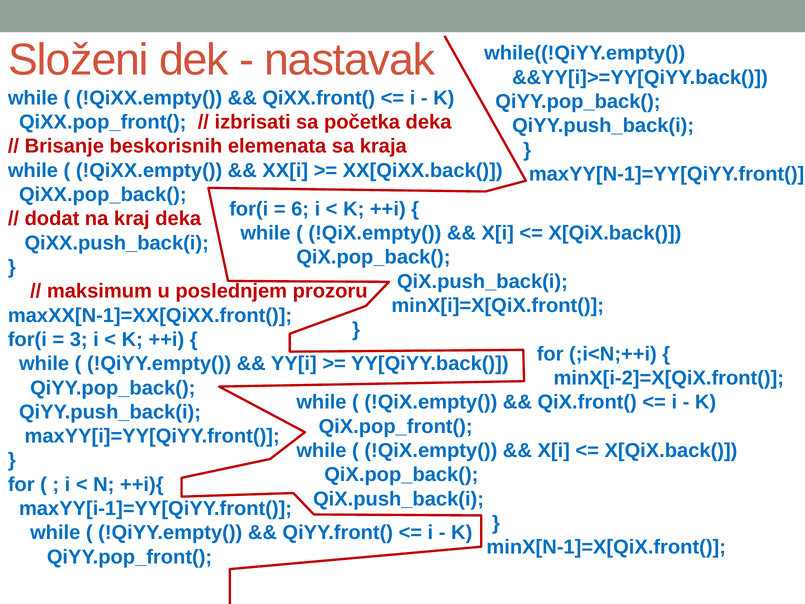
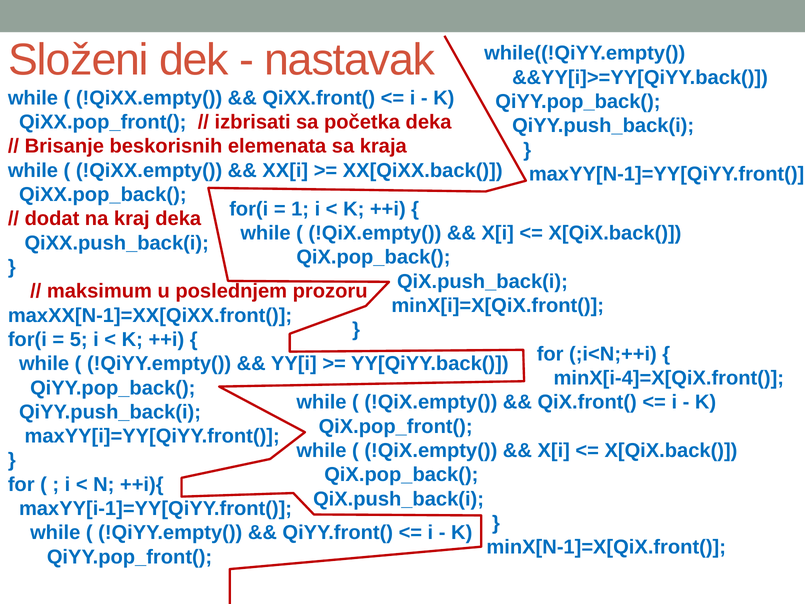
6: 6 -> 1 (300, 209)
3: 3 -> 5 (79, 339)
minX[i-2]=X[QiX.front(: minX[i-2]=X[QiX.front( -> minX[i-4]=X[QiX.front( (669, 378)
